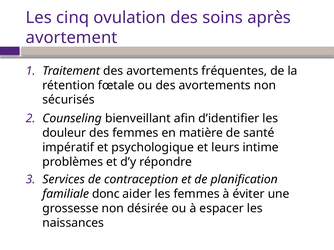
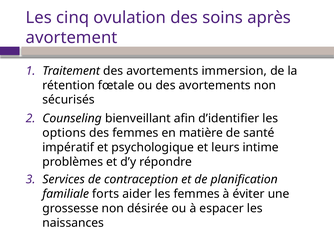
fréquentes: fréquentes -> immersion (234, 71)
douleur: douleur -> options (64, 133)
donc: donc -> forts (106, 194)
